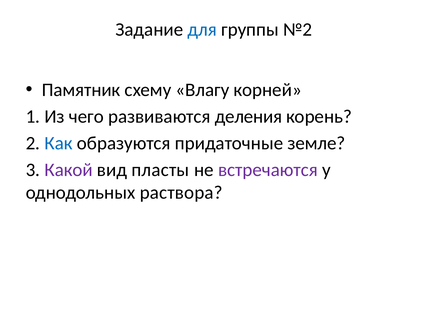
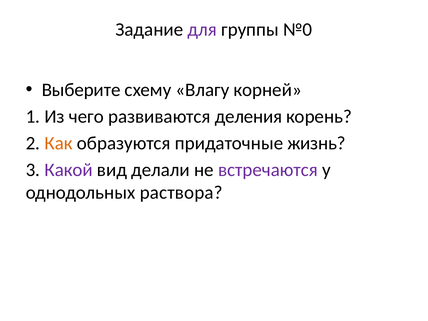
для colour: blue -> purple (202, 30)
№2: №2 -> №0 (298, 30)
Памятник: Памятник -> Выберите (81, 90)
Как colour: blue -> orange (59, 143)
земле: земле -> жизнь (317, 143)
пласты: пласты -> делали (161, 170)
